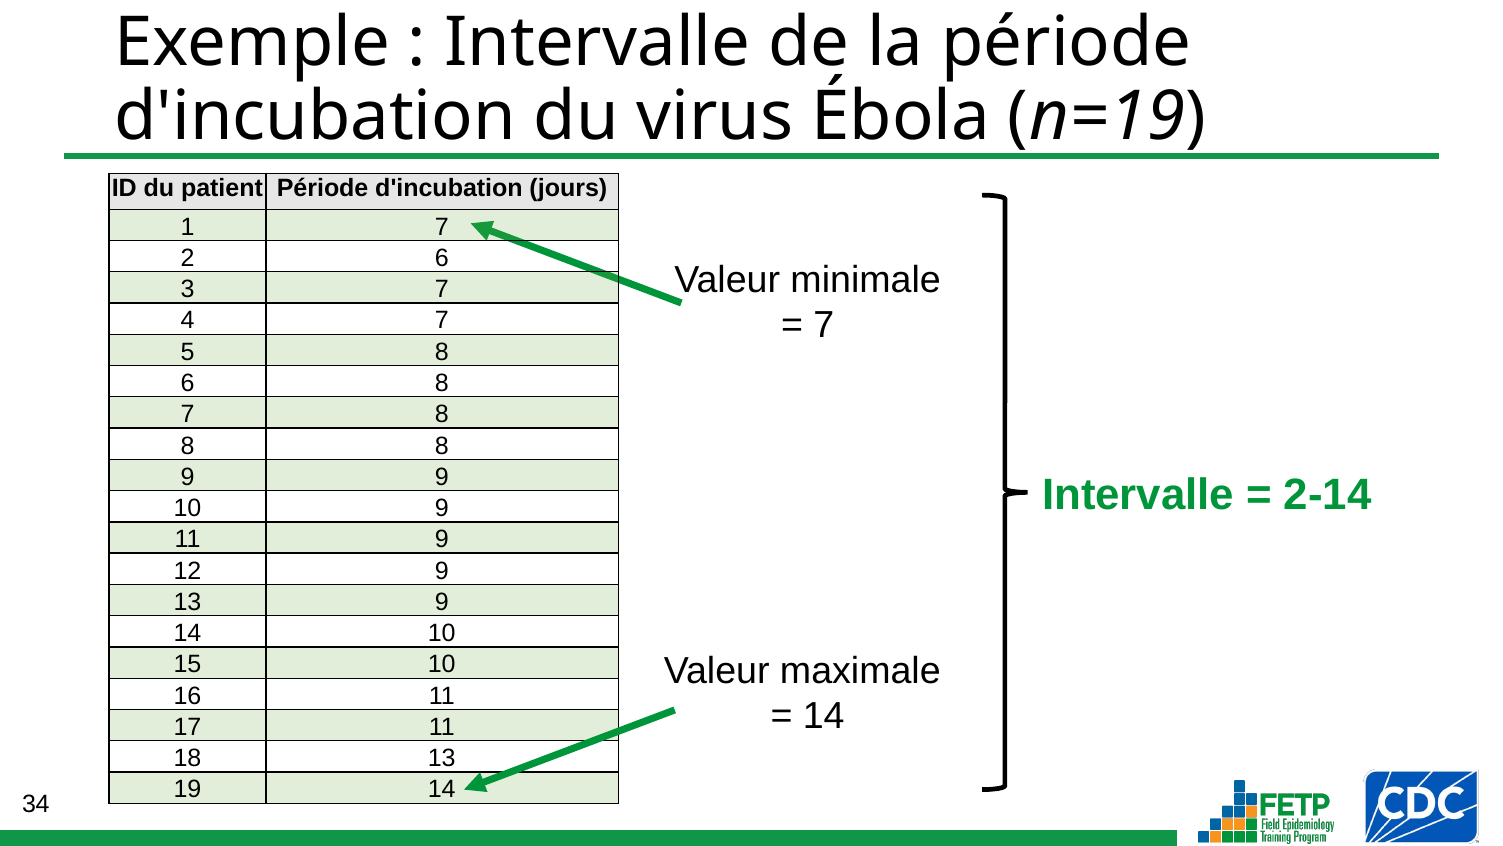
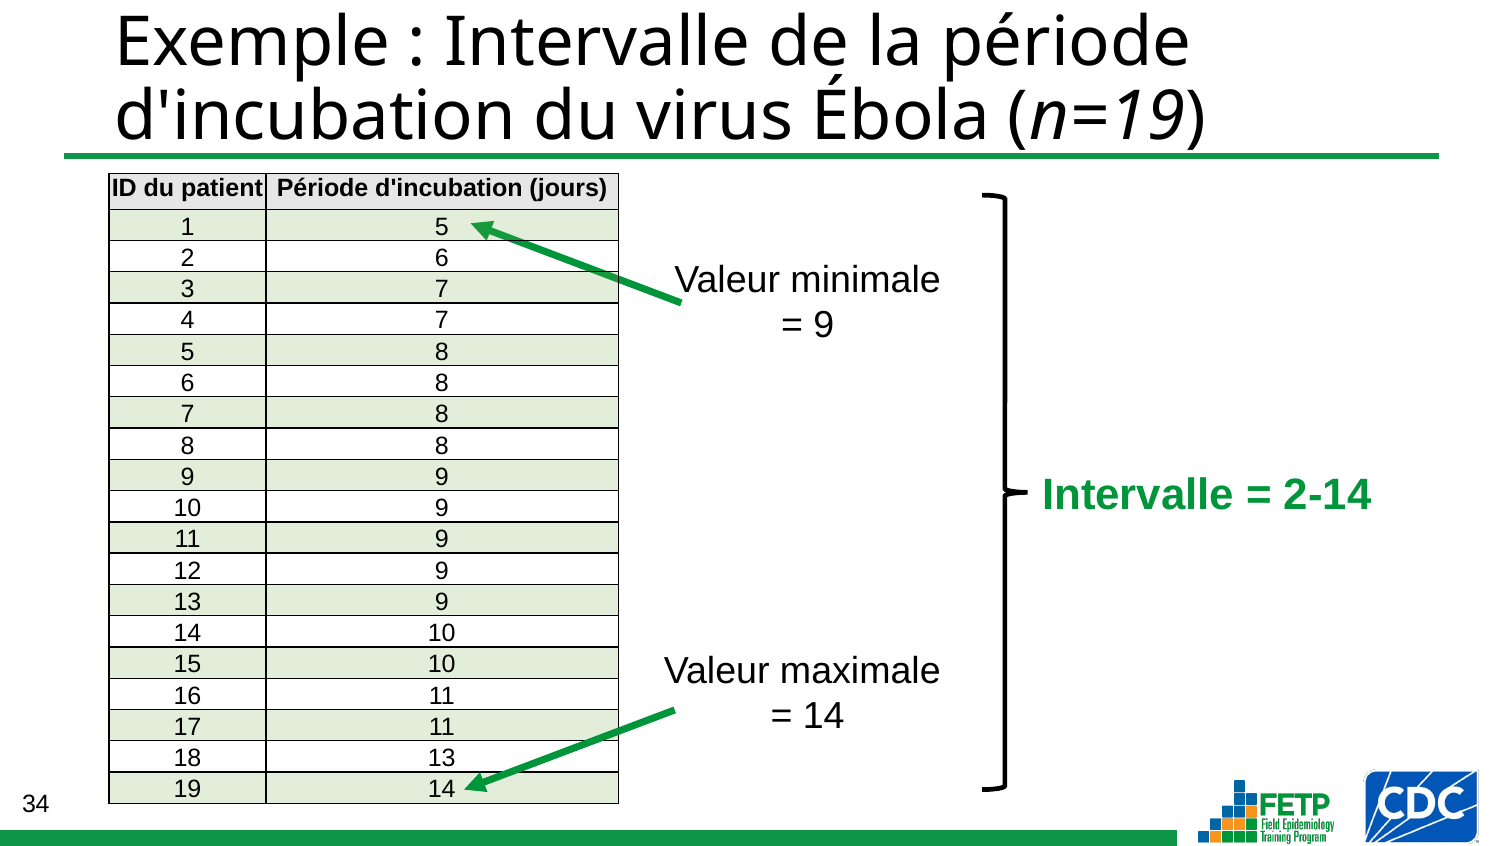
1 7: 7 -> 5 (442, 227)
7: 7 -> 9 (824, 325)
